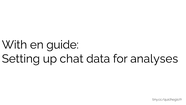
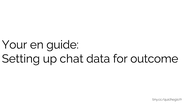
With: With -> Your (14, 45)
analyses: analyses -> outcome (154, 59)
